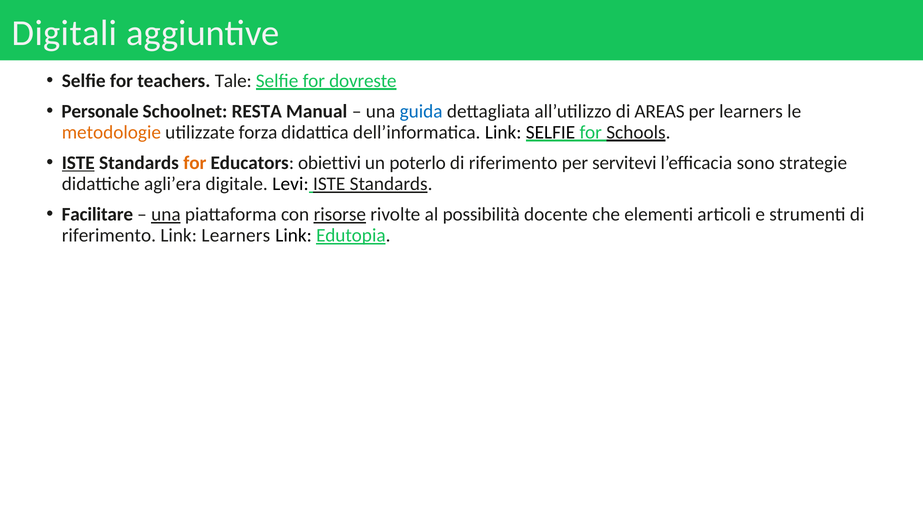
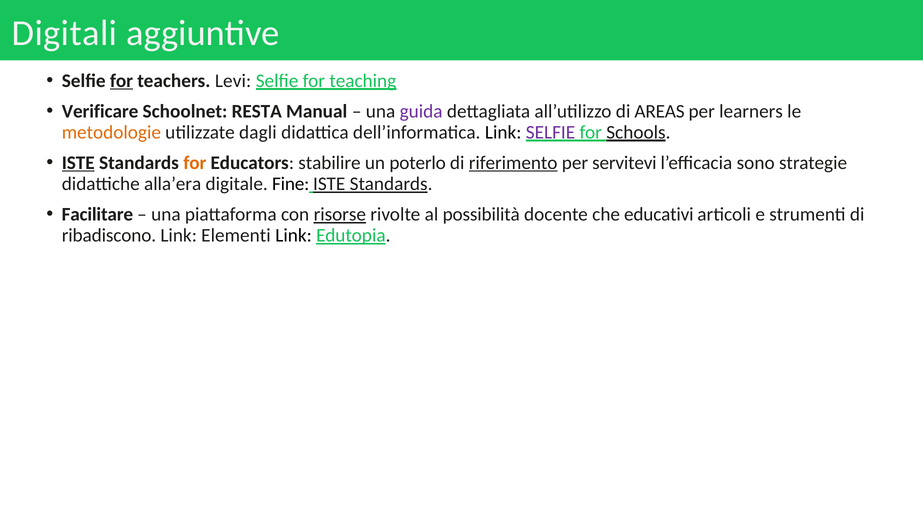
for underline: none -> present (121, 81)
Tale: Tale -> Levi (233, 81)
dovreste: dovreste -> teaching (363, 81)
Personale: Personale -> Verificare (100, 111)
guida colour: blue -> purple (421, 111)
forza: forza -> dagli (258, 132)
SELFIE colour: black -> purple (550, 132)
obiettivi: obiettivi -> stabilire (329, 163)
riferimento underline: none -> present (513, 163)
agli’era: agli’era -> alla’era (173, 184)
Levi: Levi -> Fine (291, 184)
una underline: present -> none (166, 214)
elementi: elementi -> educativi (659, 214)
riferimento: riferimento -> ribadiscono (109, 236)
Link Learners: Learners -> Elementi (236, 236)
